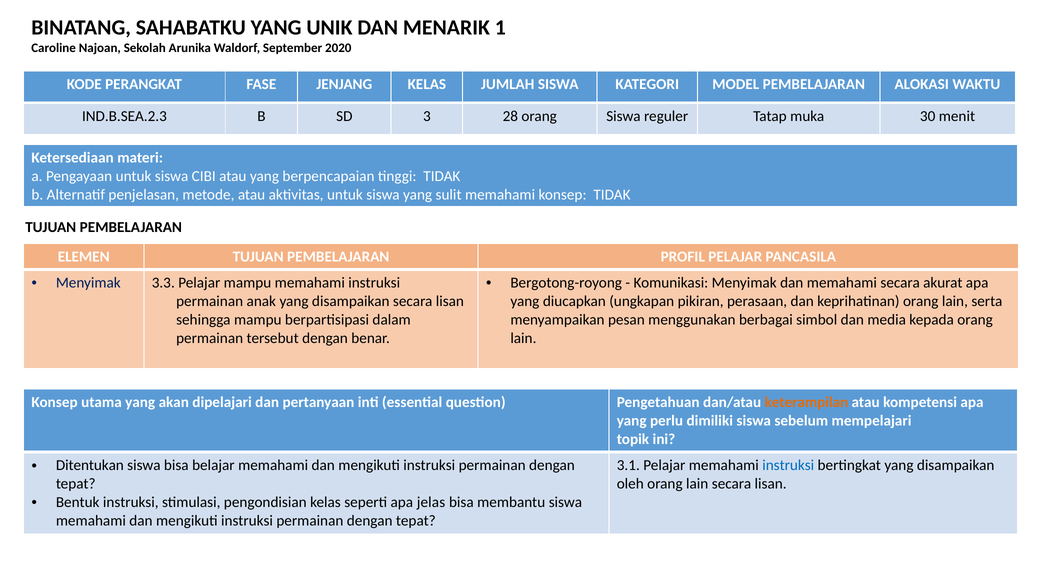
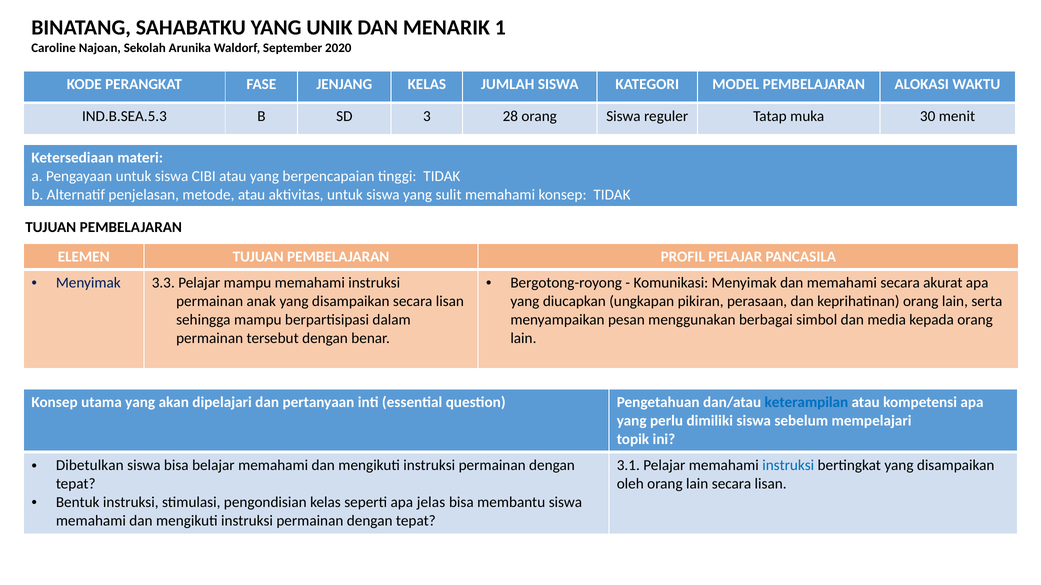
IND.B.SEA.2.3: IND.B.SEA.2.3 -> IND.B.SEA.5.3 (124, 116)
keterampilan colour: orange -> blue (806, 403)
Ditentukan: Ditentukan -> Dibetulkan (90, 466)
